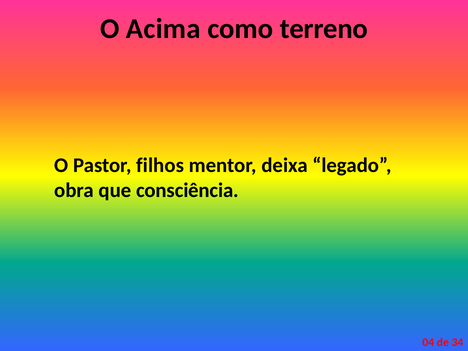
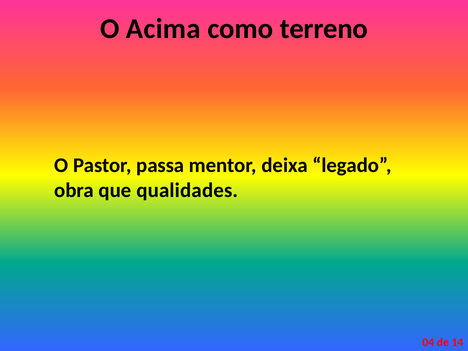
filhos: filhos -> passa (160, 165)
consciência: consciência -> qualidades (187, 190)
34: 34 -> 14 (457, 342)
